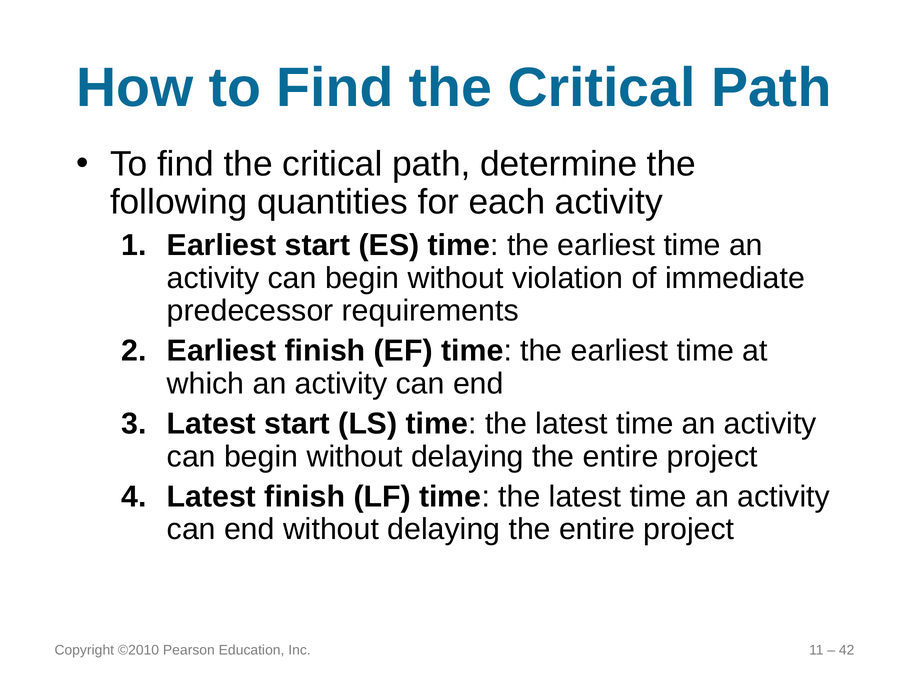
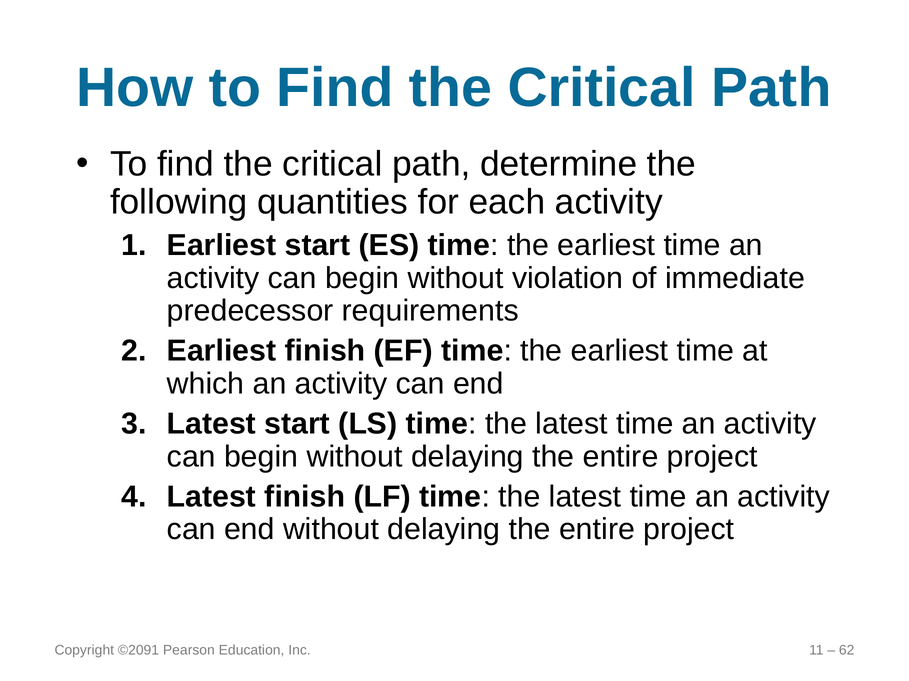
©2010: ©2010 -> ©2091 (139, 651)
42: 42 -> 62 (847, 651)
